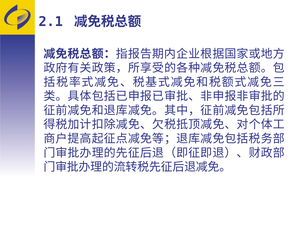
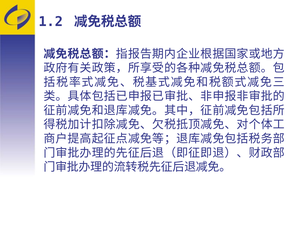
2.1: 2.1 -> 1.2 (51, 22)
